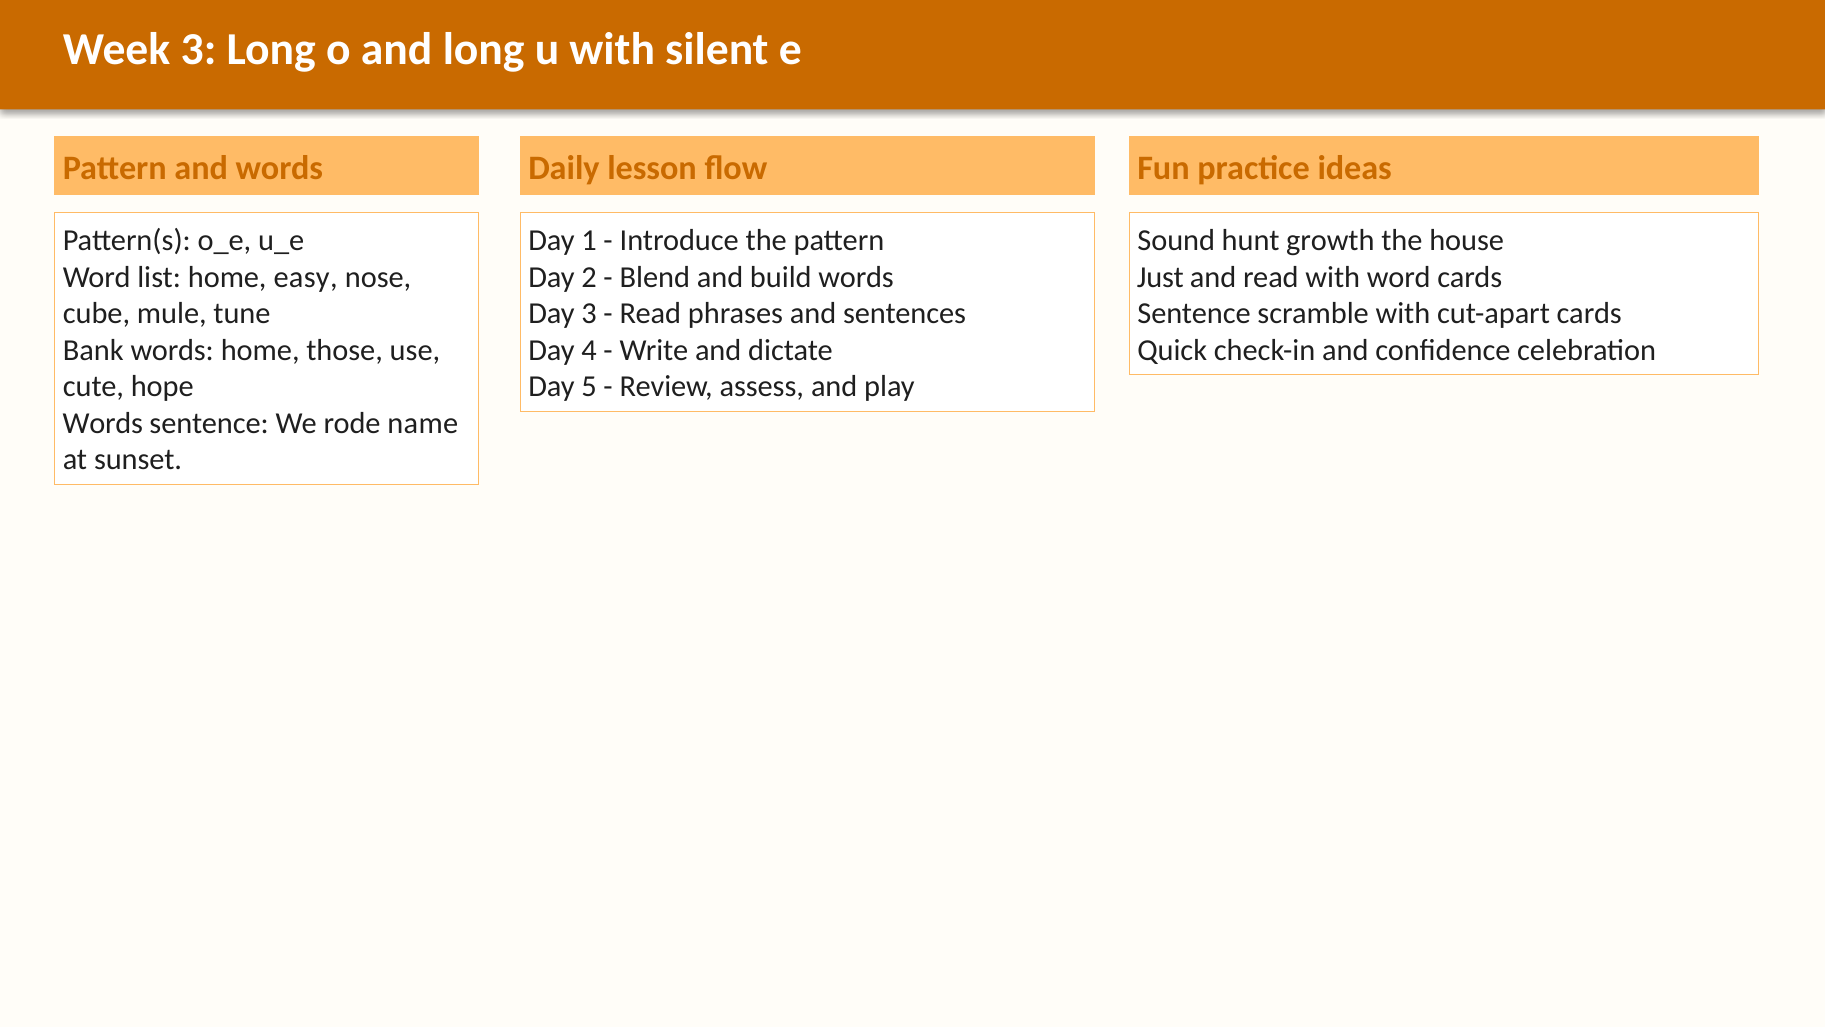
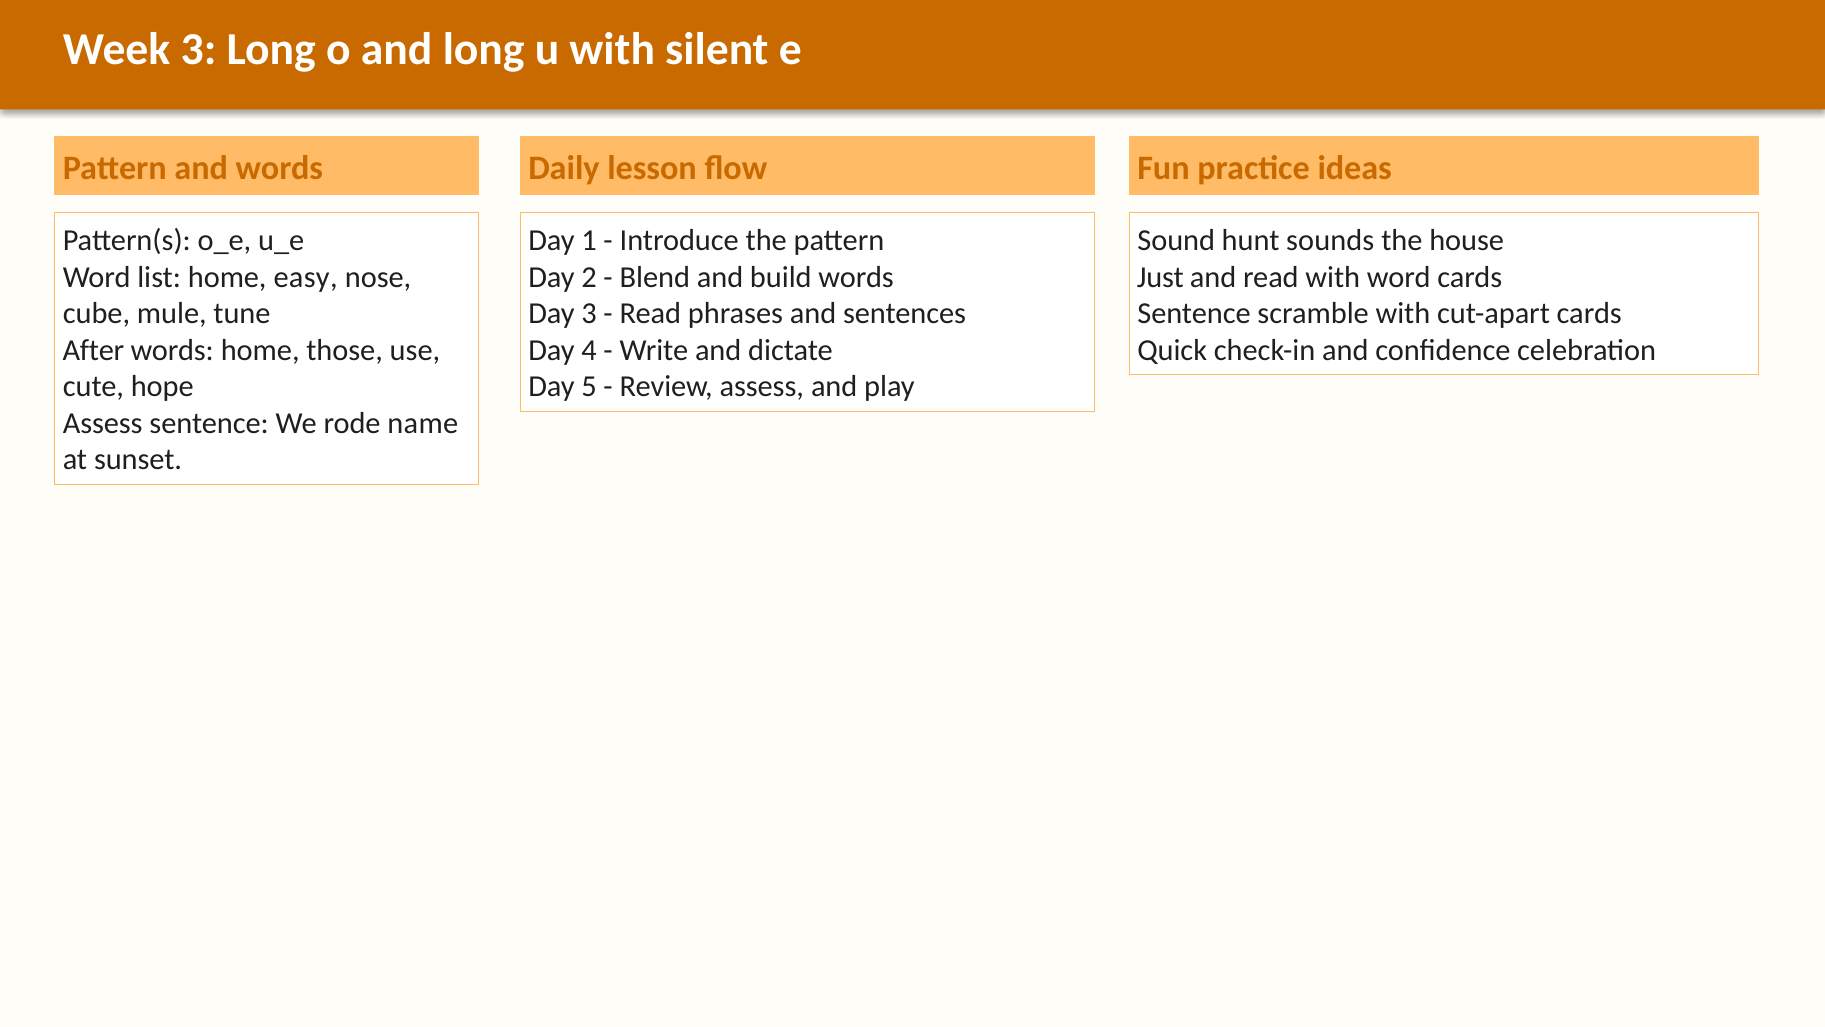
growth: growth -> sounds (1330, 241)
Bank: Bank -> After (93, 350)
Words: Words -> Assess (103, 423)
